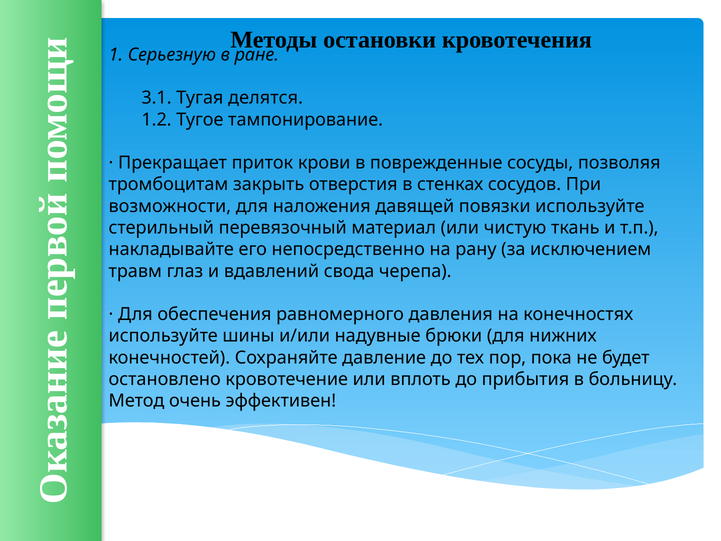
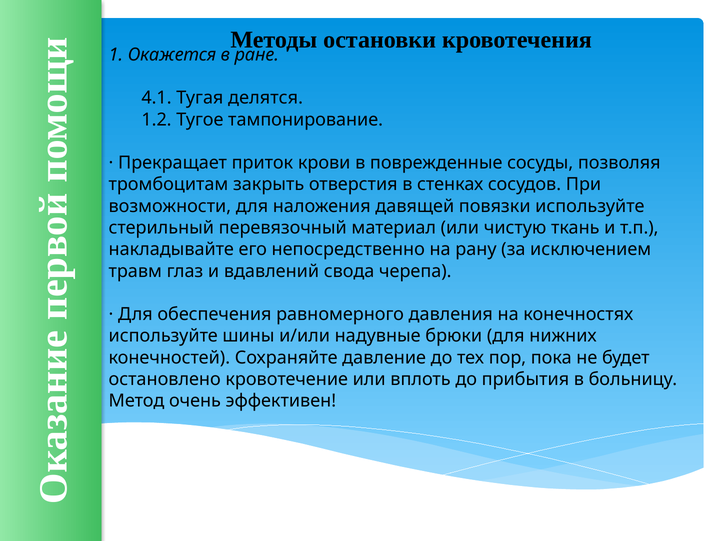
Серьезную: Серьезную -> Окажется (172, 55)
3.1: 3.1 -> 4.1 (157, 98)
